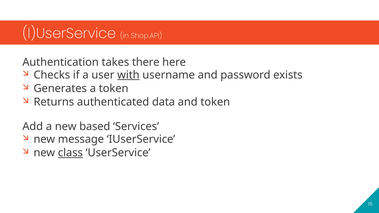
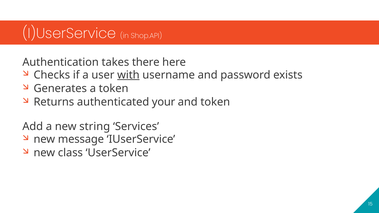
data: data -> your (164, 102)
based: based -> string (95, 127)
class underline: present -> none (70, 153)
